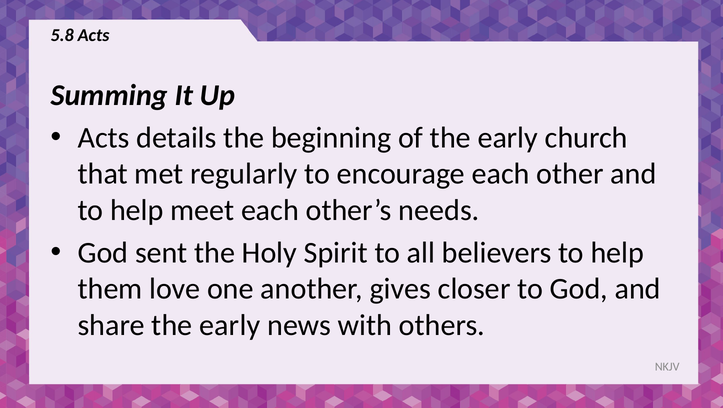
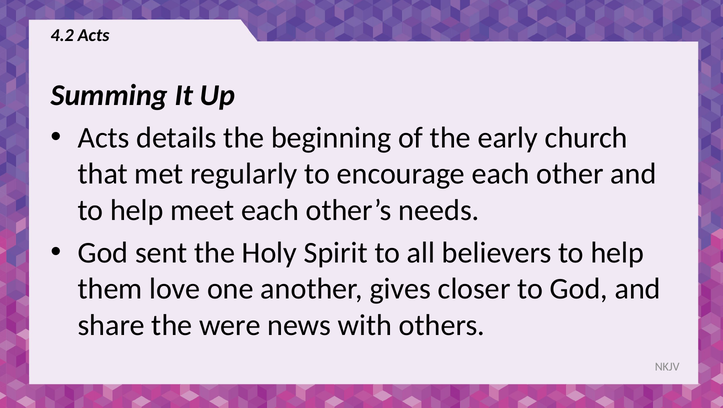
5.8: 5.8 -> 4.2 (62, 35)
share the early: early -> were (230, 325)
